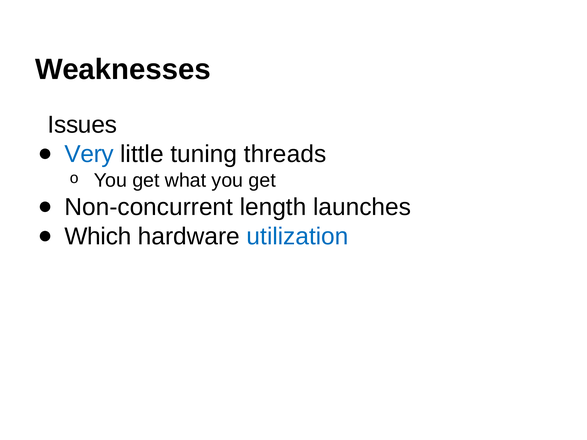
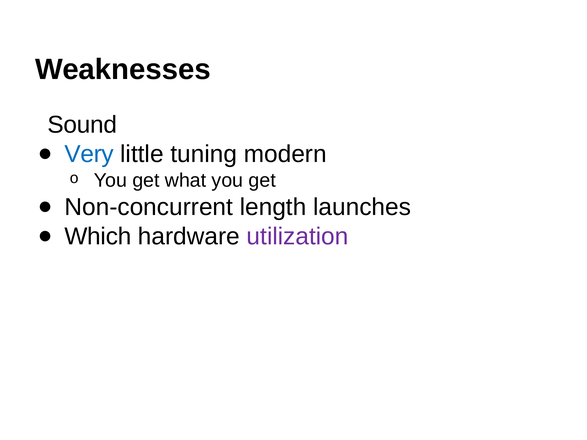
Issues: Issues -> Sound (82, 125)
threads: threads -> modern (285, 154)
utilization colour: blue -> purple (298, 237)
